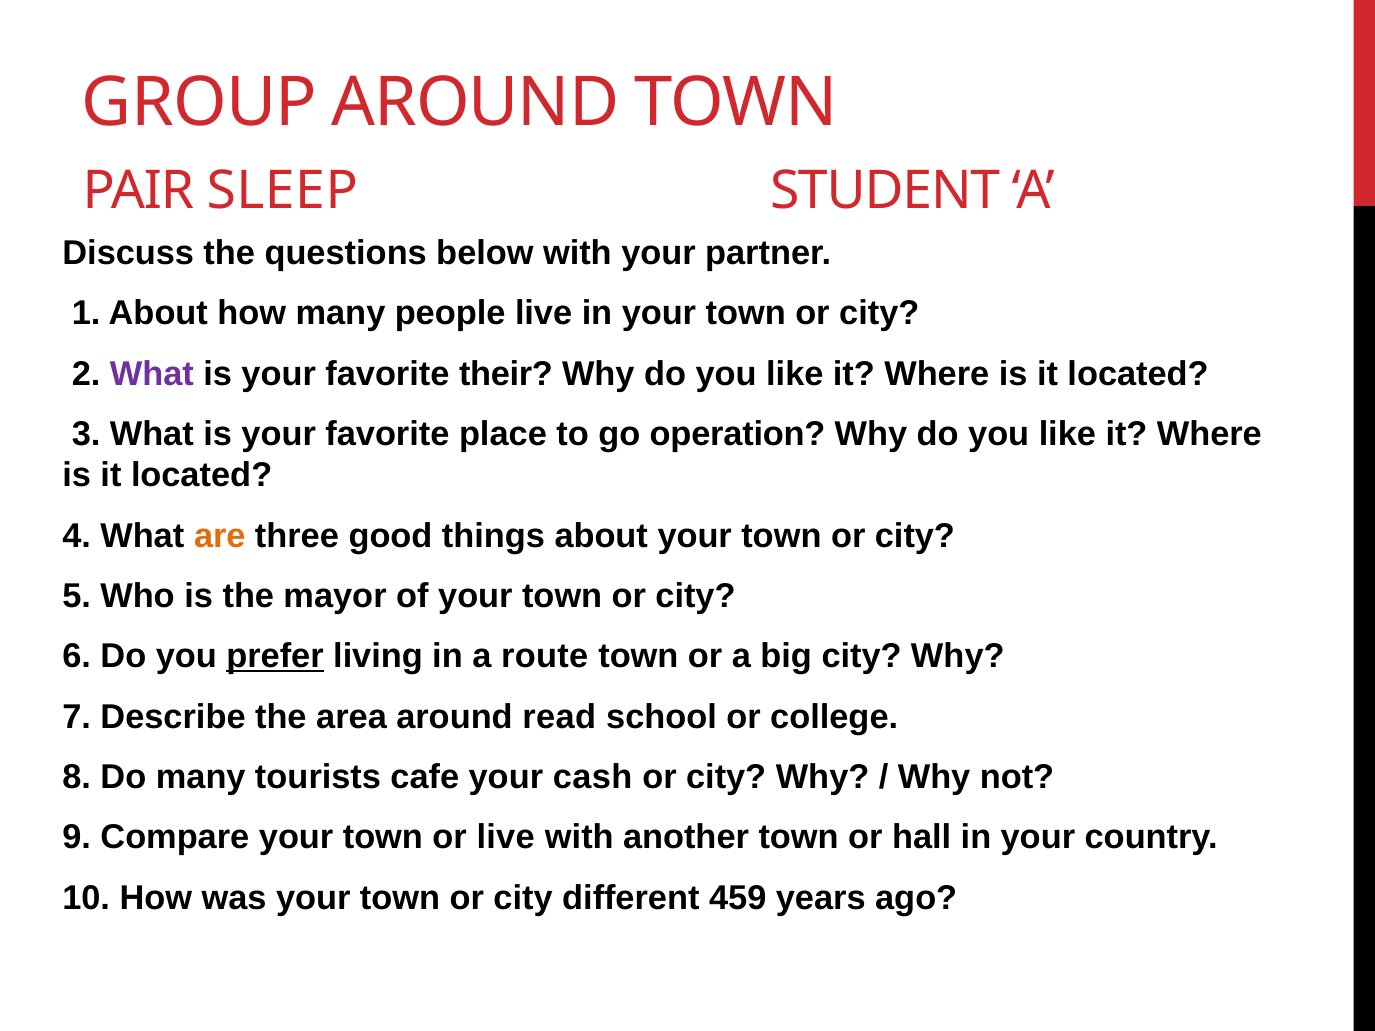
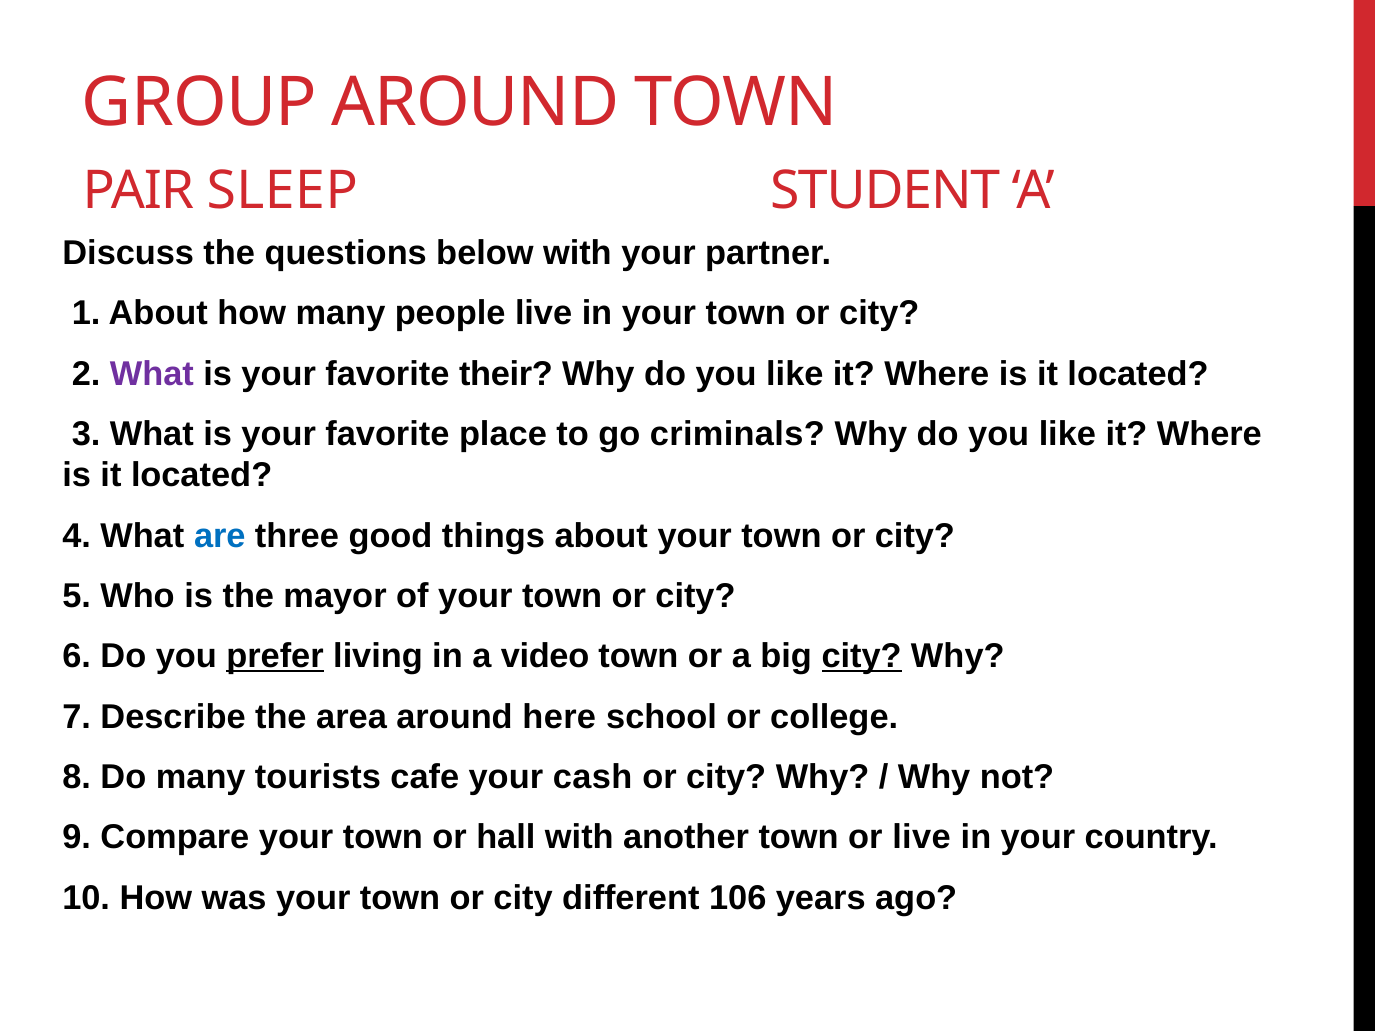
operation: operation -> criminals (737, 434)
are colour: orange -> blue (220, 536)
route: route -> video (545, 657)
city underline: none -> present (862, 657)
read: read -> here (559, 717)
or live: live -> hall (506, 838)
or hall: hall -> live (921, 838)
459: 459 -> 106 (738, 898)
